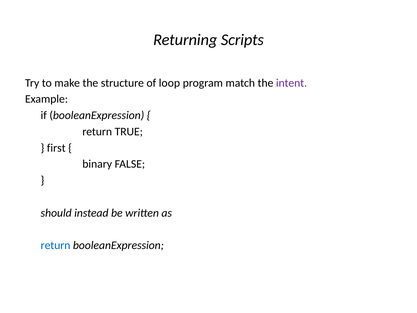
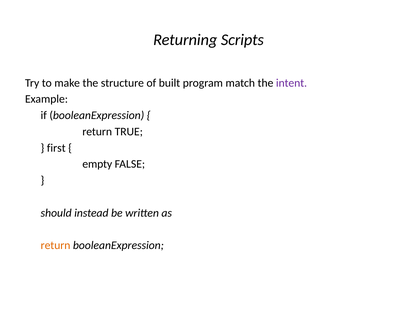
loop: loop -> built (169, 83)
binary: binary -> empty (97, 164)
return colour: blue -> orange (56, 245)
